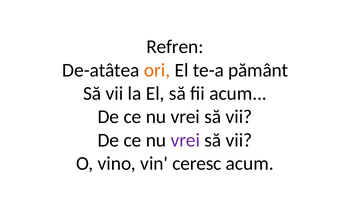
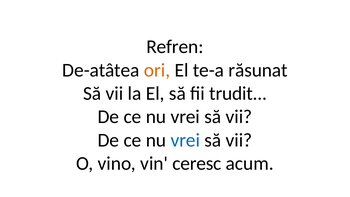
pământ: pământ -> răsunat (258, 70)
fii acum: acum -> trudit (238, 93)
vrei colour: purple -> blue (185, 140)
